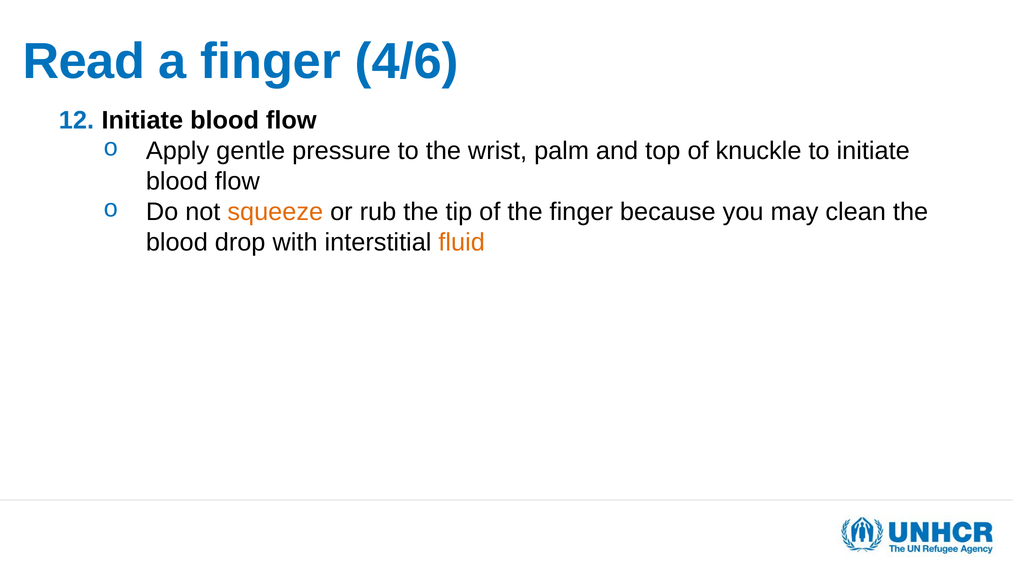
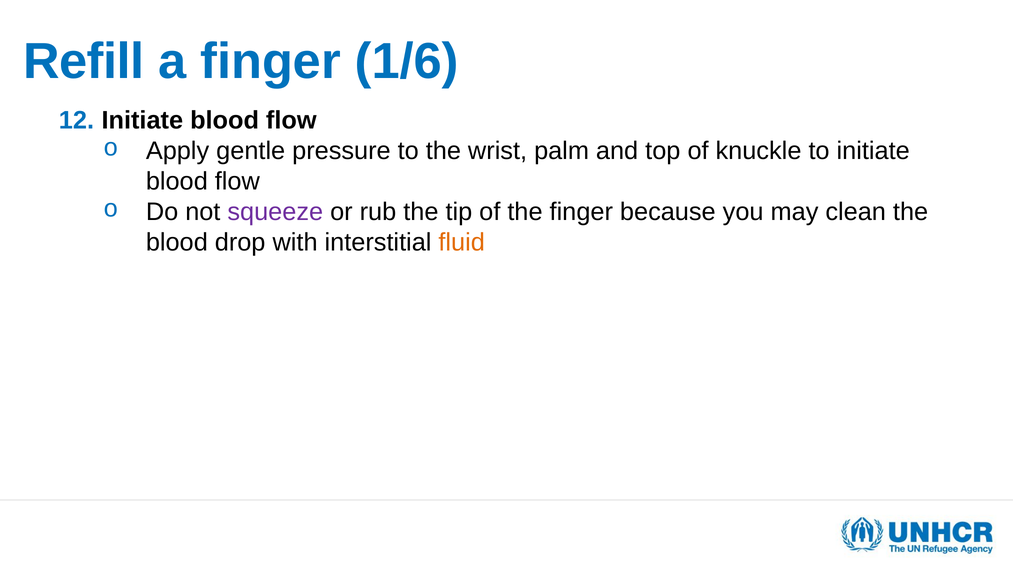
Read: Read -> Refill (84, 62)
4/6: 4/6 -> 1/6 (407, 62)
squeeze colour: orange -> purple (275, 212)
